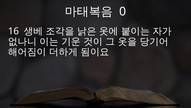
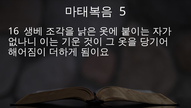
0: 0 -> 5 (123, 12)
